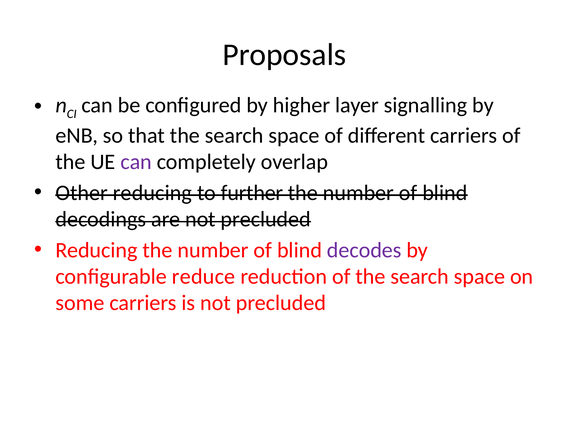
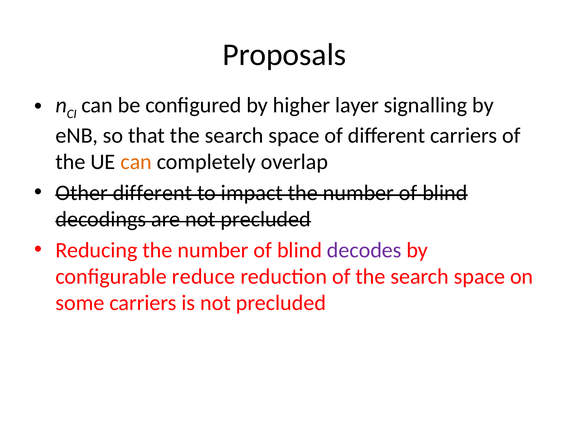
can colour: purple -> orange (136, 162)
Other reducing: reducing -> different (152, 193)
further: further -> impact (252, 193)
